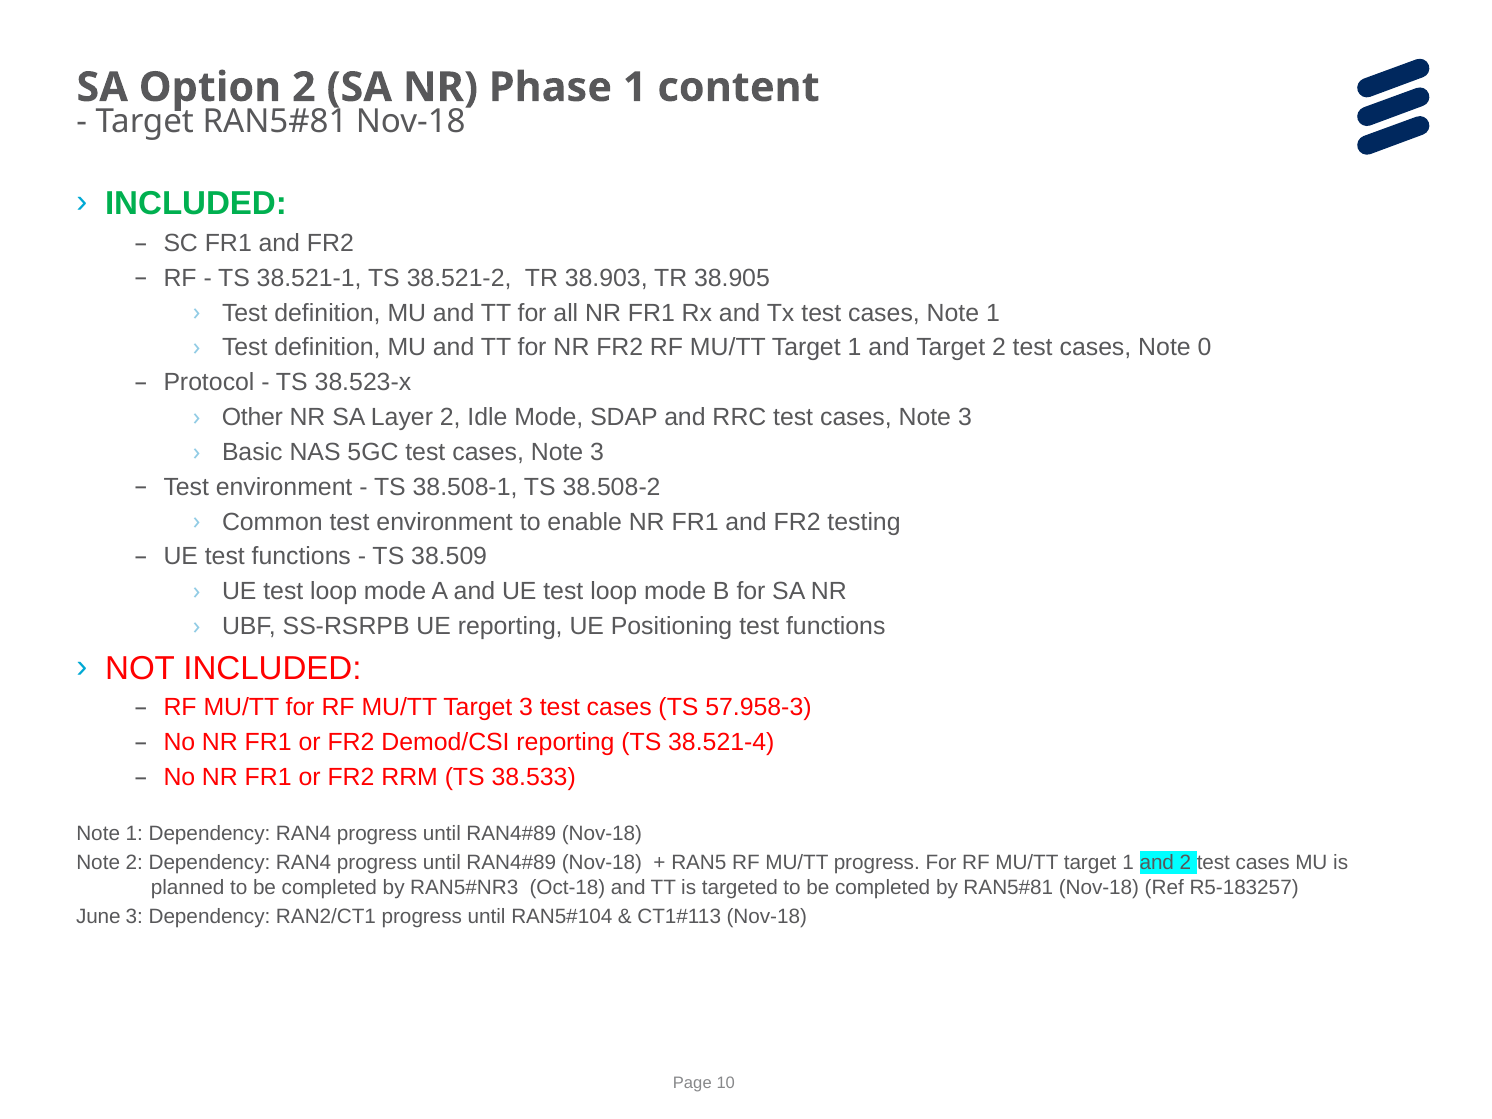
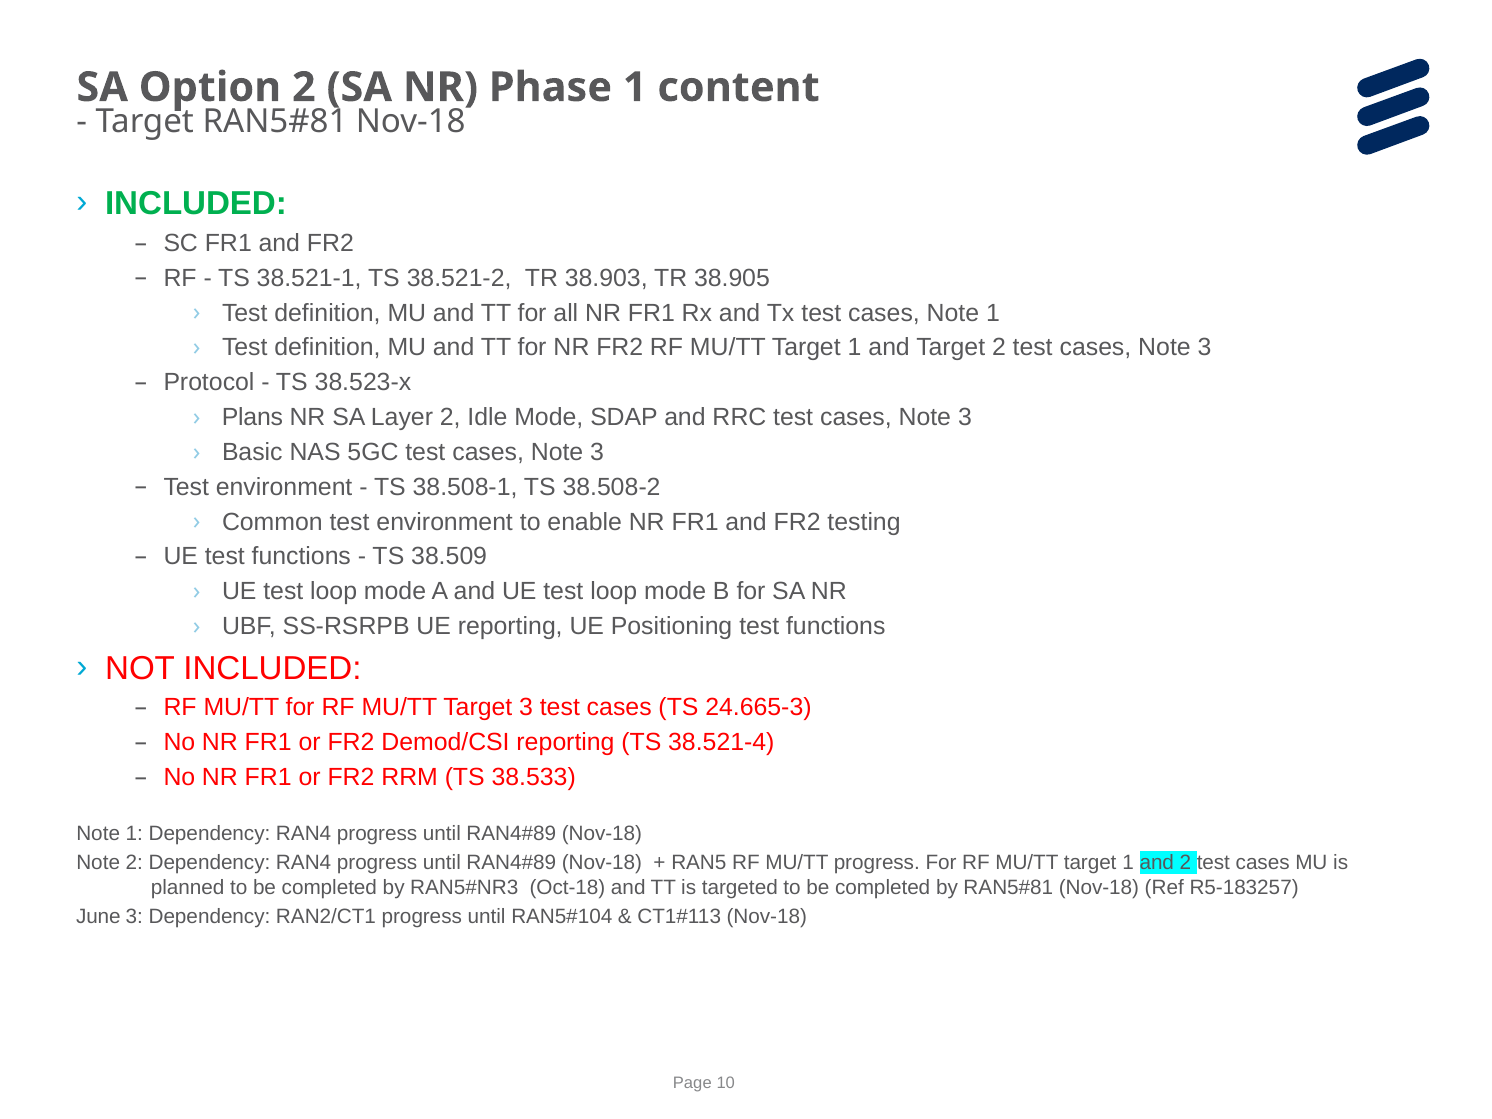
0: 0 -> 3 (1204, 348)
Other: Other -> Plans (252, 417)
57.958-3: 57.958-3 -> 24.665-3 (758, 708)
